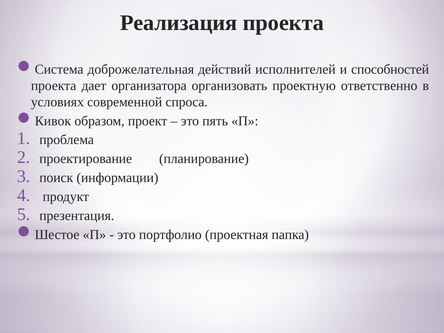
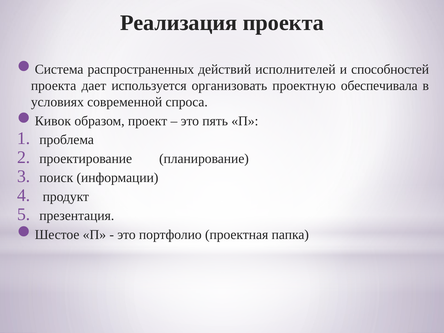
доброжелательная: доброжелательная -> распространенных (141, 69)
организатора: организатора -> используется (149, 86)
ответственно: ответственно -> обеспечивала (379, 86)
